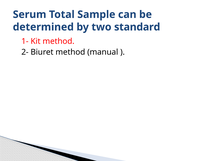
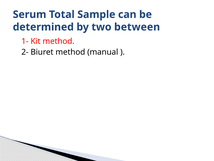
standard: standard -> between (137, 27)
